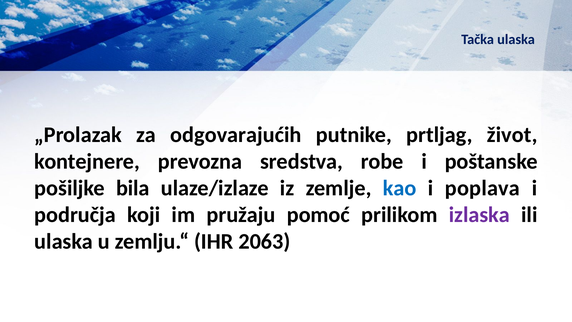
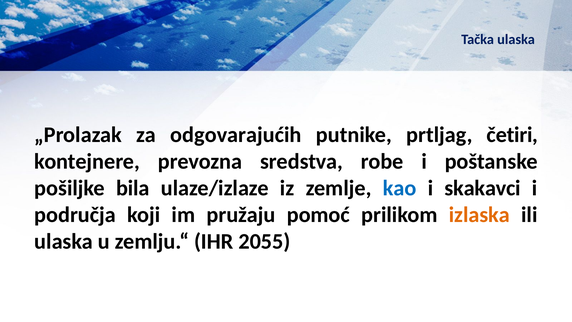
život: život -> četiri (512, 135)
poplava: poplava -> skakavci (483, 188)
izlaska colour: purple -> orange (479, 215)
2063: 2063 -> 2055 (264, 241)
